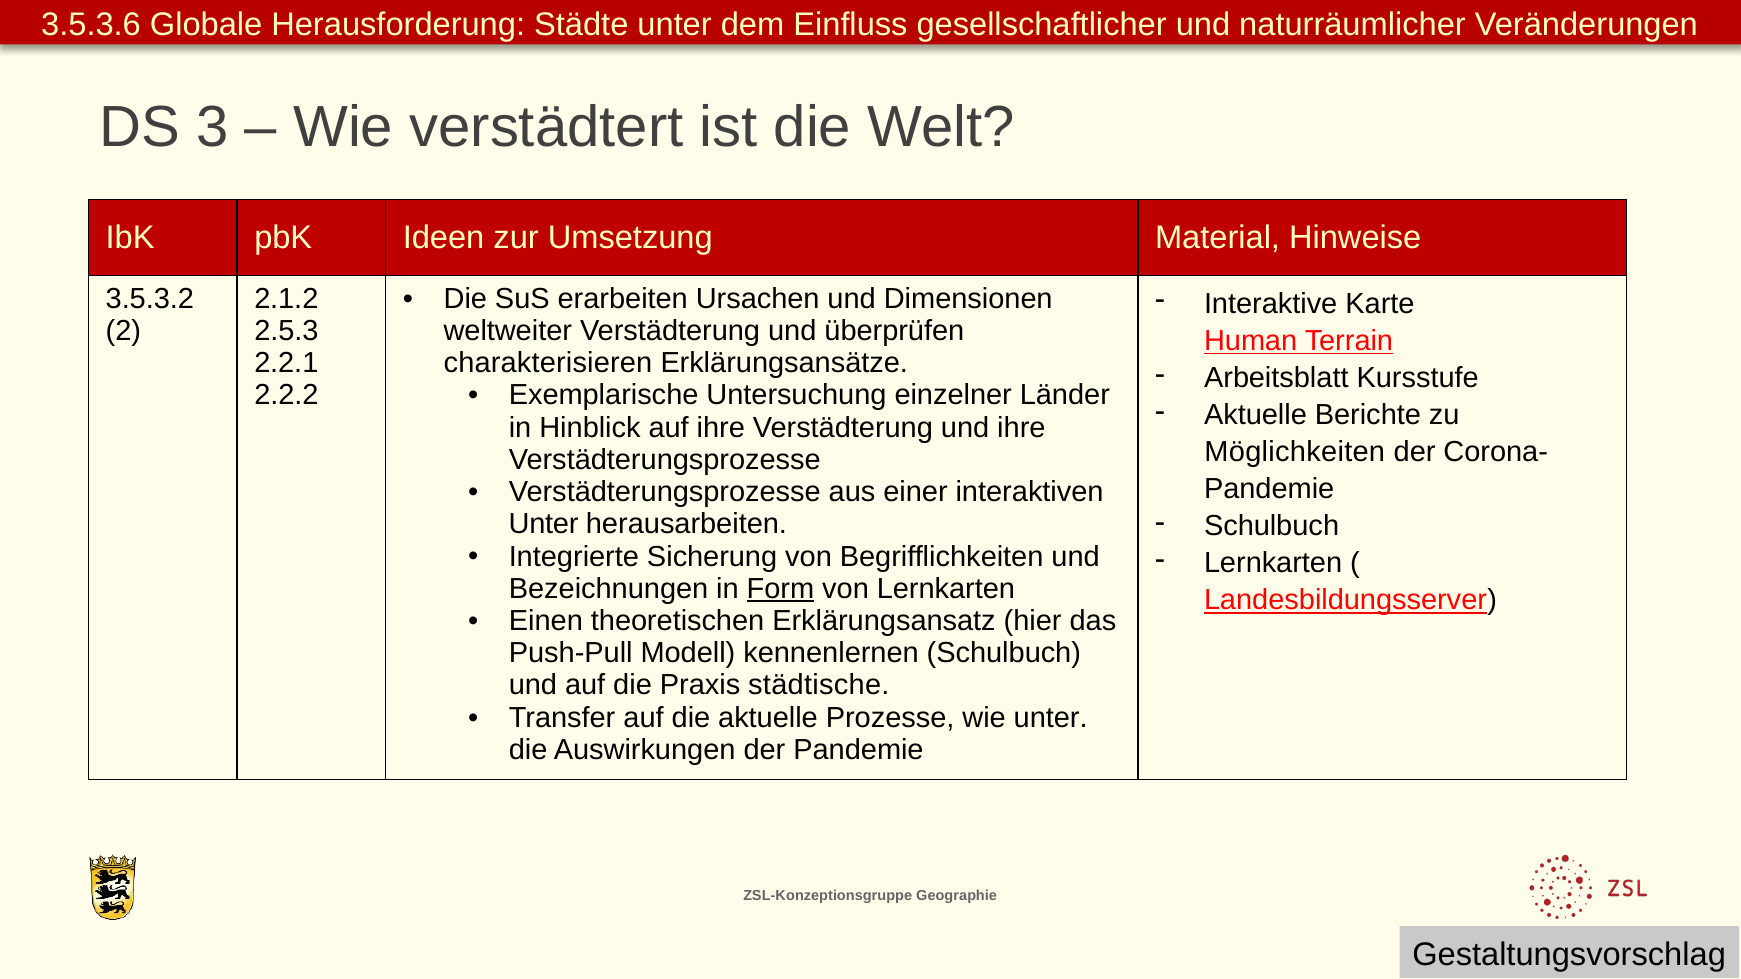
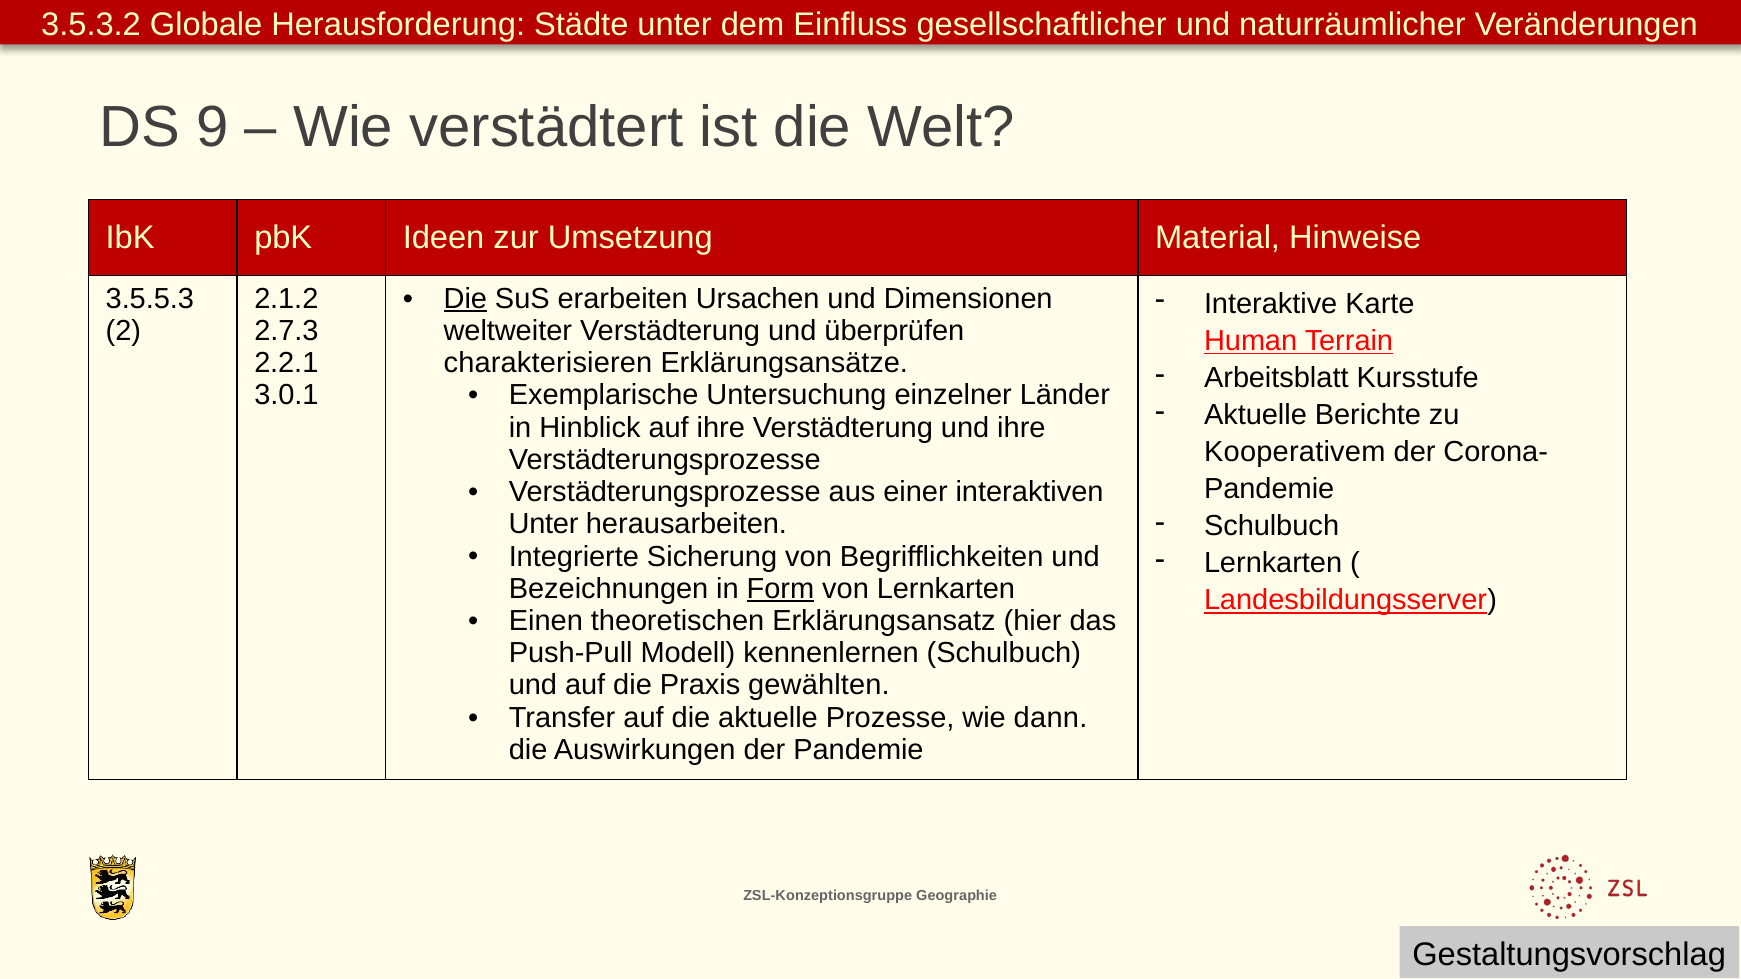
3.5.3.6: 3.5.3.6 -> 3.5.3.2 (91, 24)
3: 3 -> 9 (213, 127)
3.5.3.2: 3.5.3.2 -> 3.5.5.3 (150, 299)
Die underline: none -> present (465, 299)
2.5.3: 2.5.3 -> 2.7.3 (286, 331)
2.2.2: 2.2.2 -> 3.0.1 (286, 396)
Möglichkeiten: Möglichkeiten -> Kooperativem (1295, 452)
städtische: städtische -> gewählten (819, 686)
wie unter: unter -> dann (1051, 718)
